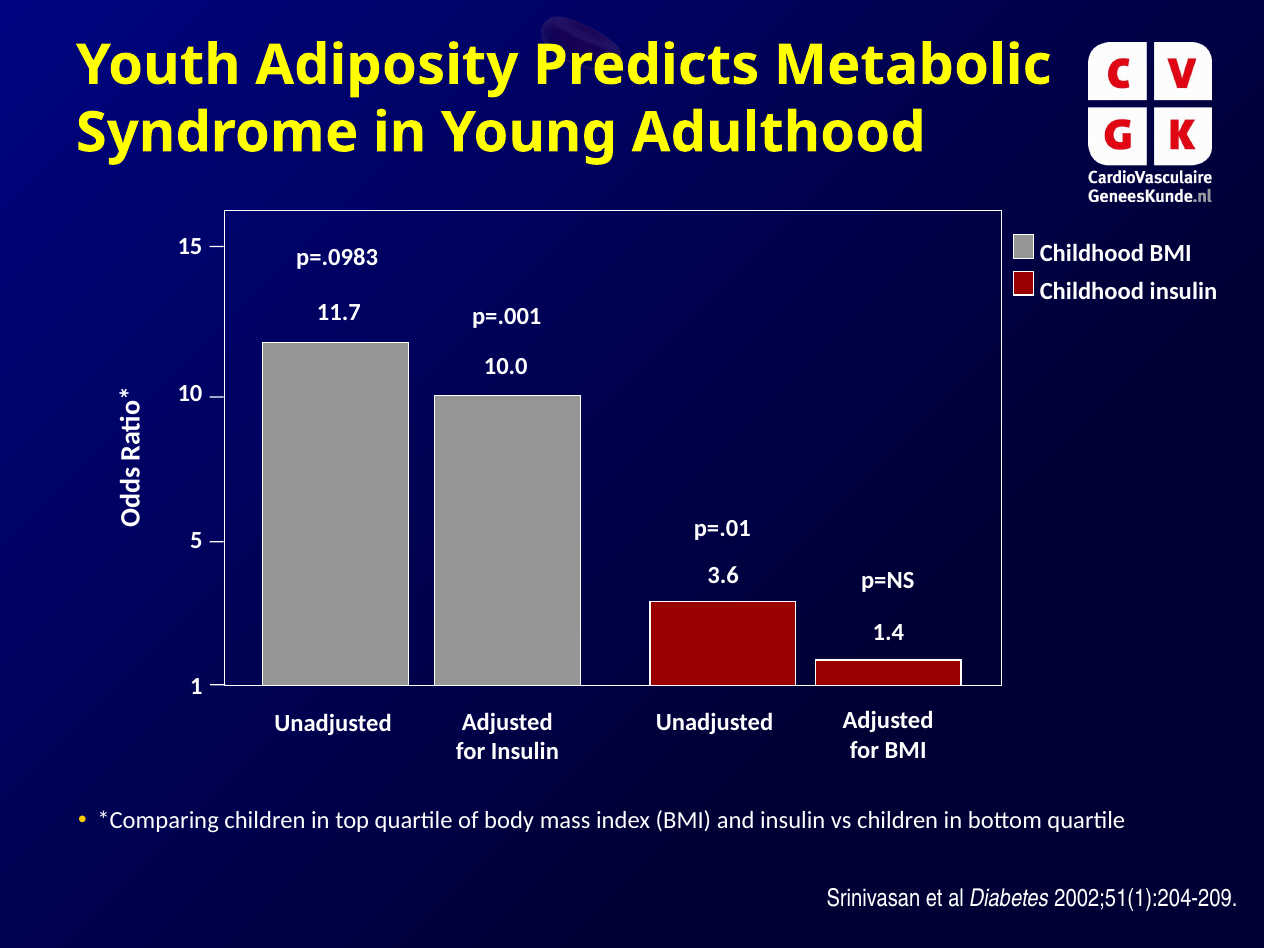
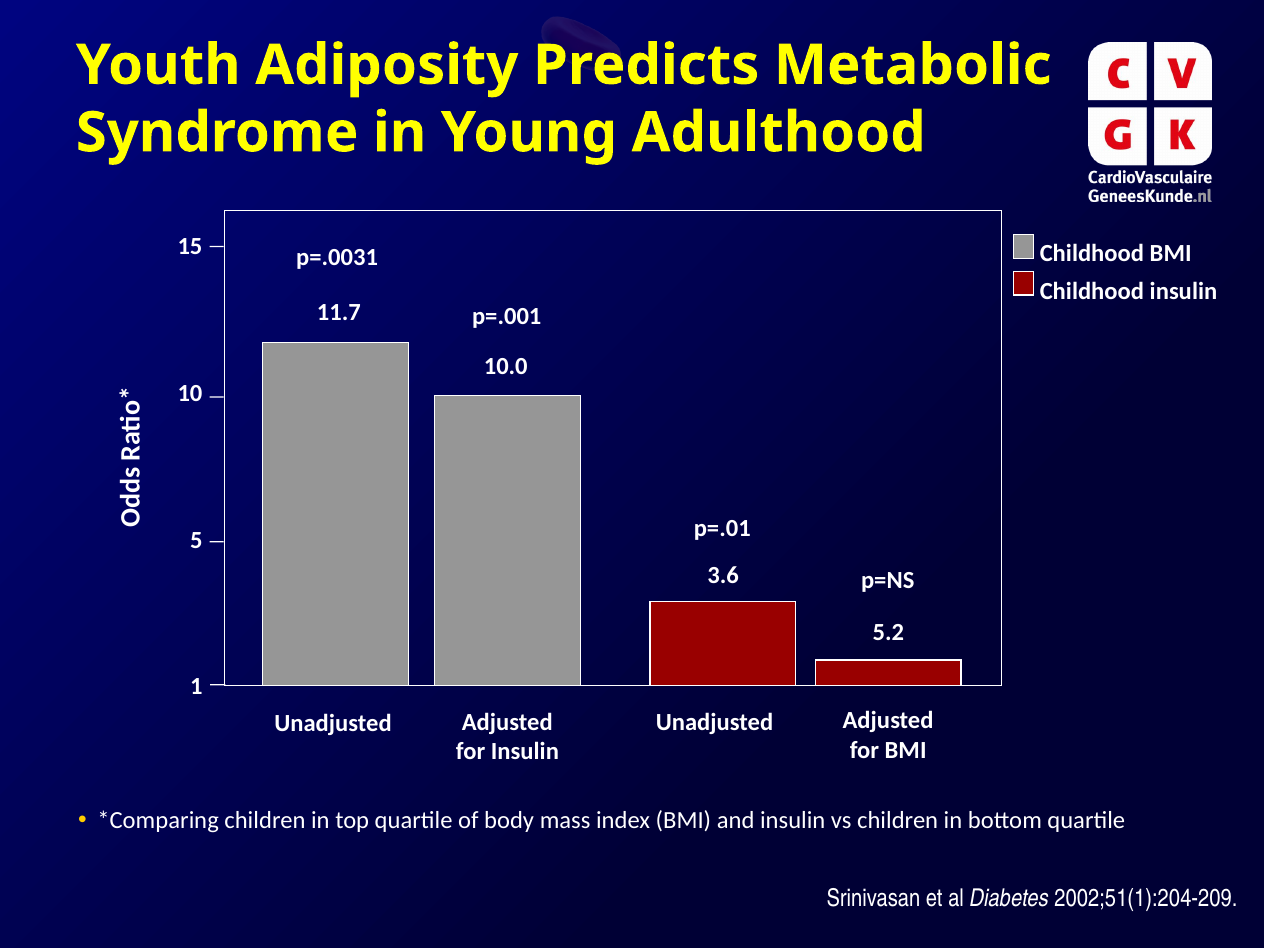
p=.0983: p=.0983 -> p=.0031 (337, 257)
1.4: 1.4 -> 5.2 (888, 633)
